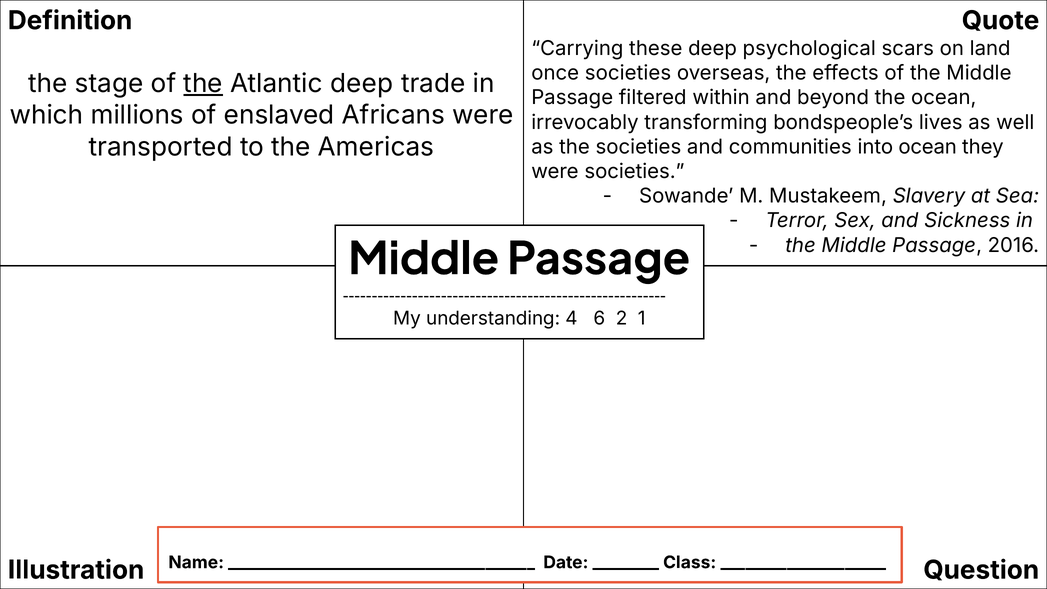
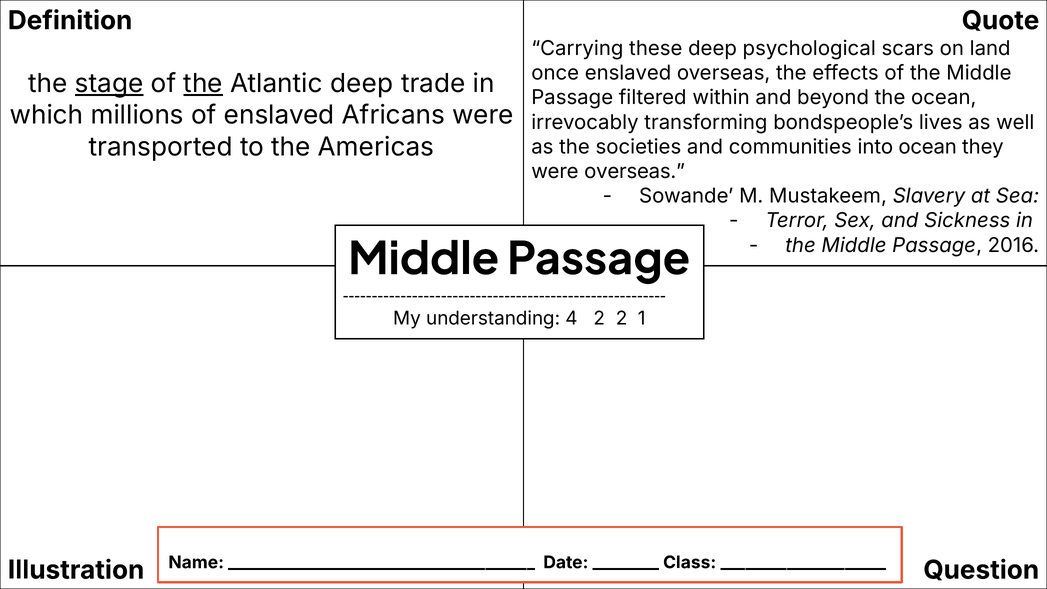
once societies: societies -> enslaved (628, 73)
stage underline: none -> present (109, 84)
were societies: societies -> overseas (635, 172)
4 6: 6 -> 2 (599, 319)
